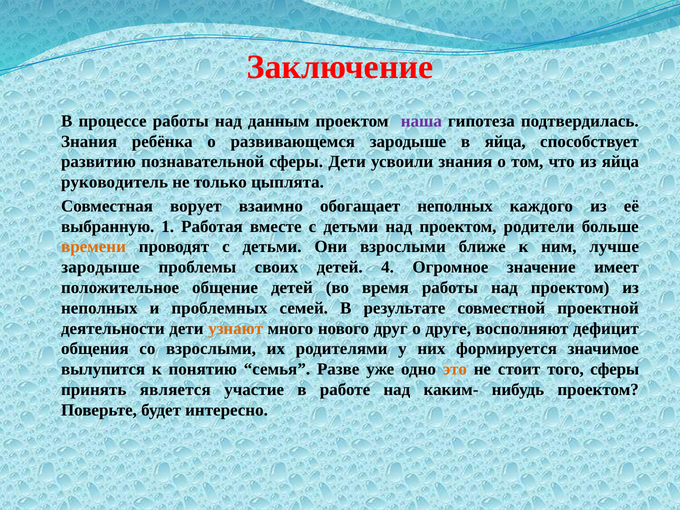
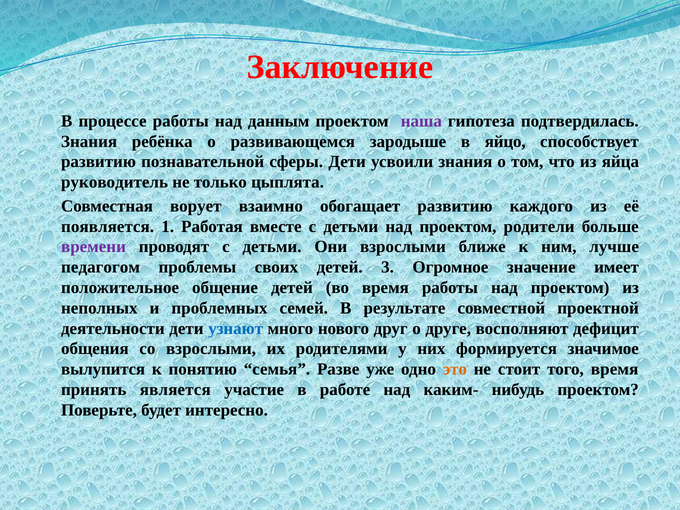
в яйца: яйца -> яйцо (505, 141)
обогащает неполных: неполных -> развитию (455, 206)
выбранную: выбранную -> появляется (108, 226)
времени colour: orange -> purple (94, 247)
зародыше: зародыше -> педагогом (101, 267)
4: 4 -> 3 (388, 267)
узнают colour: orange -> blue (236, 328)
того сферы: сферы -> время (615, 369)
